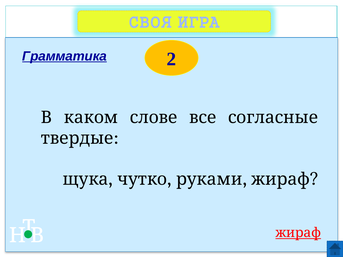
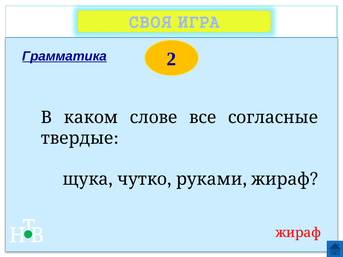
жираф underline: present -> none (298, 233)
